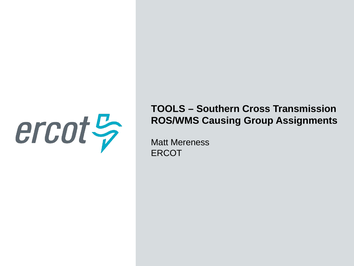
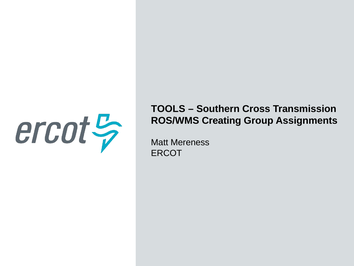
Causing: Causing -> Creating (221, 120)
